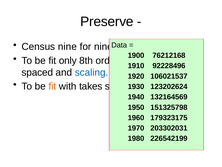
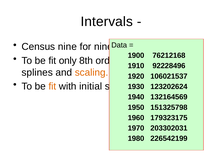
Preserve: Preserve -> Intervals (107, 21)
spaced: spaced -> splines (37, 72)
scaling colour: blue -> orange (92, 72)
takes: takes -> initial (91, 86)
